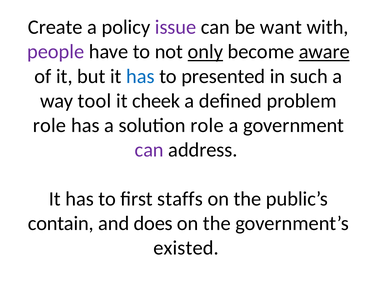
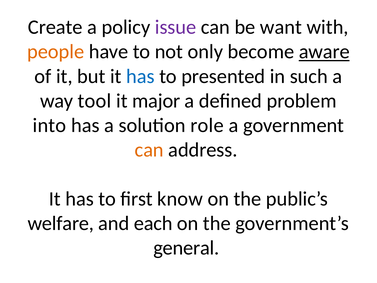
people colour: purple -> orange (56, 52)
only underline: present -> none (205, 52)
cheek: cheek -> major (156, 101)
role: role -> into (49, 125)
can colour: purple -> orange (149, 150)
staffs: staffs -> know (180, 199)
contain: contain -> welfare (61, 223)
does: does -> each (153, 223)
existed: existed -> general (186, 248)
